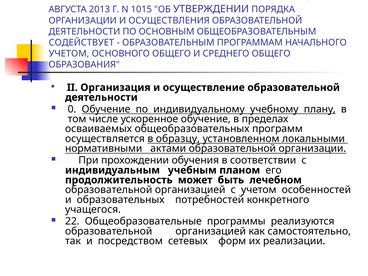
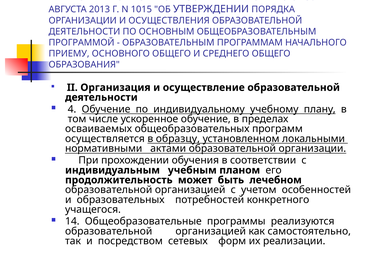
СОДЕЙСТВУЕТ: СОДЕЙСТВУЕТ -> ПРОГРАММОЙ (82, 43)
УЧЕТОМ: УЧЕТОМ -> ПРИЕМУ (69, 54)
0: 0 -> 4 (72, 109)
22: 22 -> 14 (72, 221)
